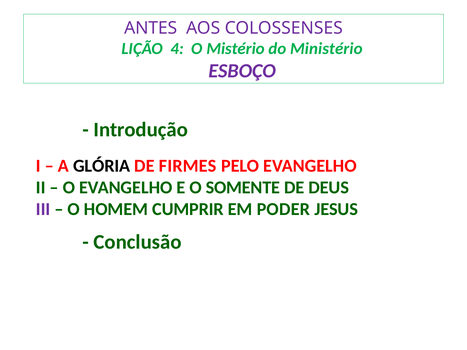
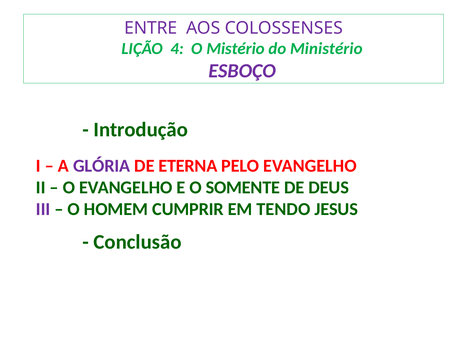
ANTES: ANTES -> ENTRE (151, 28)
GLÓRIA colour: black -> purple (102, 166)
FIRMES: FIRMES -> ETERNA (188, 166)
PODER: PODER -> TENDO (283, 209)
